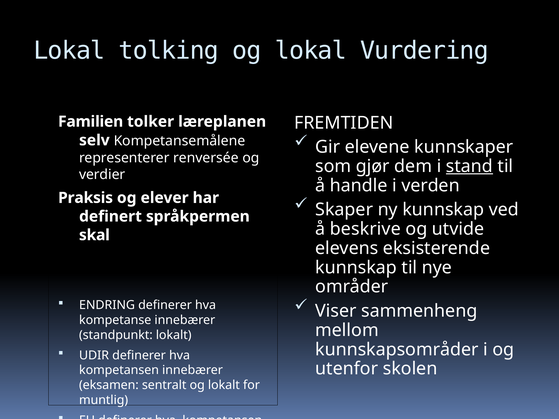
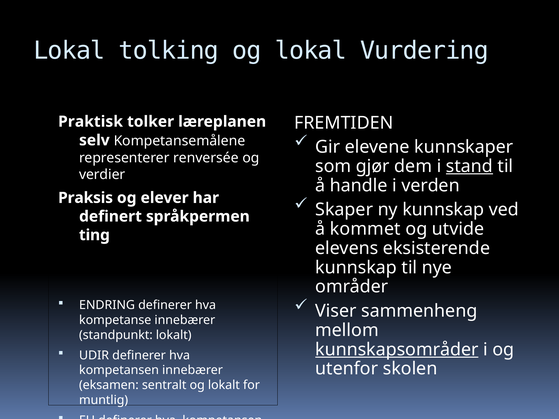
Familien: Familien -> Praktisk (91, 122)
beskrive: beskrive -> kommet (365, 229)
skal: skal -> ting (94, 235)
kunnskapsområder underline: none -> present (397, 350)
